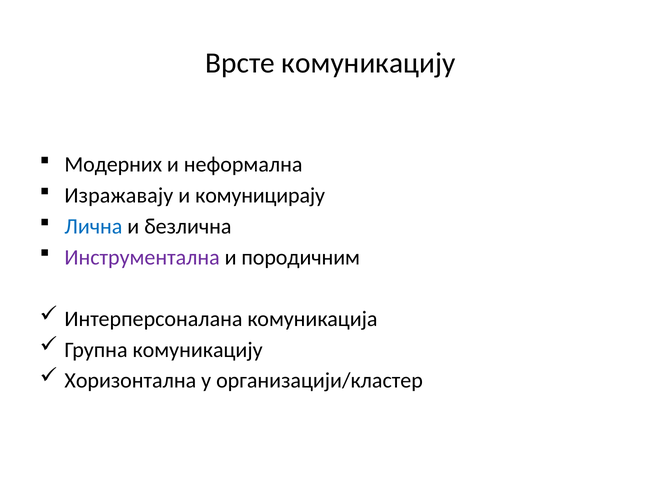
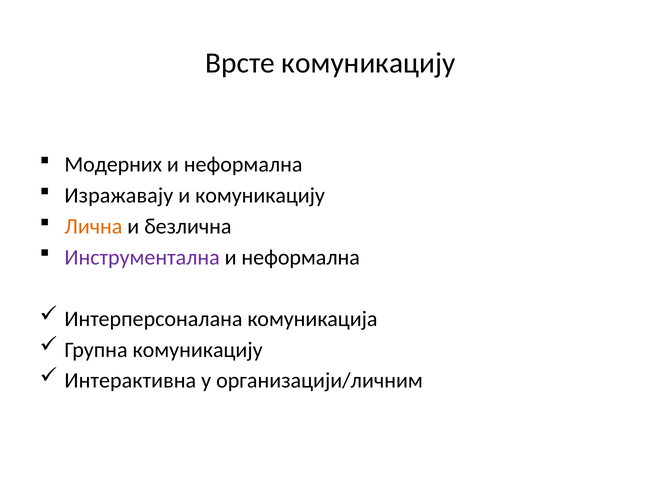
и комуницирају: комуницирају -> комуникацију (260, 195)
Лична colour: blue -> orange (93, 226)
породичним: породичним -> неформална (301, 257)
Хоризонтална: Хоризонтална -> Интерактивна (130, 380)
организацији/кластер: организацији/кластер -> организацији/личним (319, 380)
